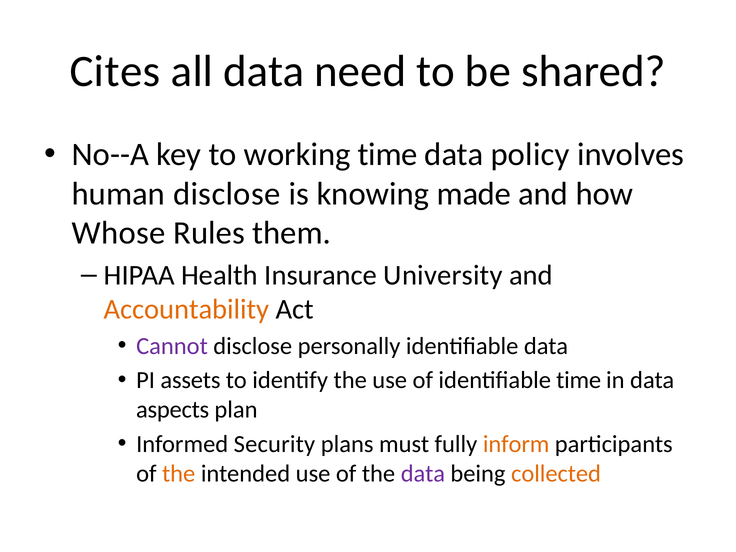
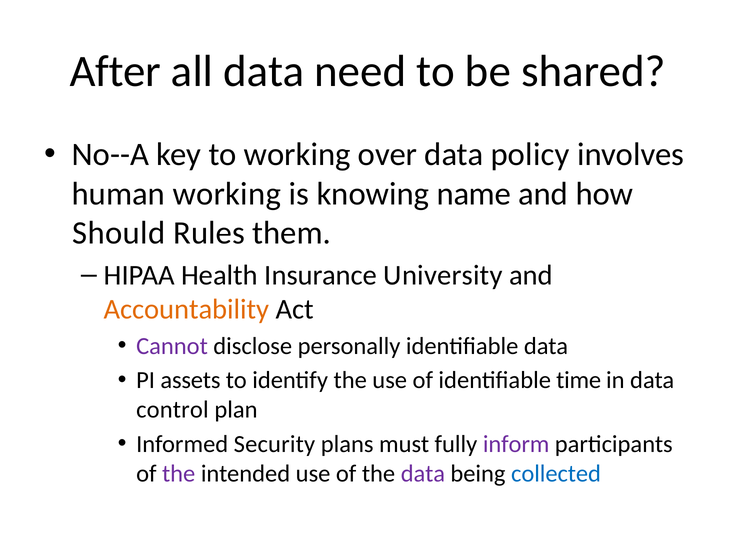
Cites: Cites -> After (115, 71)
working time: time -> over (388, 154)
human disclose: disclose -> working (227, 194)
made: made -> name (474, 194)
Whose: Whose -> Should (119, 233)
aspects: aspects -> control (172, 410)
inform colour: orange -> purple (516, 444)
the colour: orange -> purple (179, 474)
collected colour: orange -> blue (556, 474)
